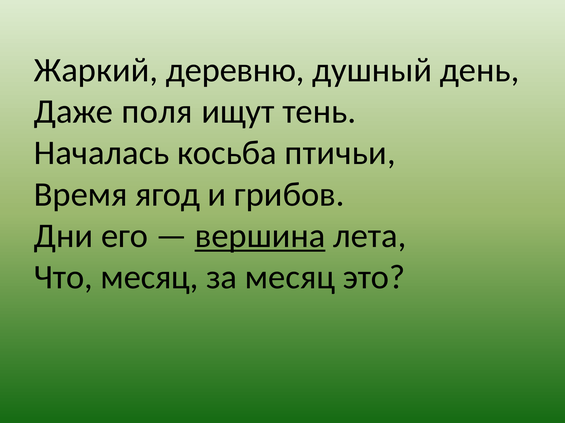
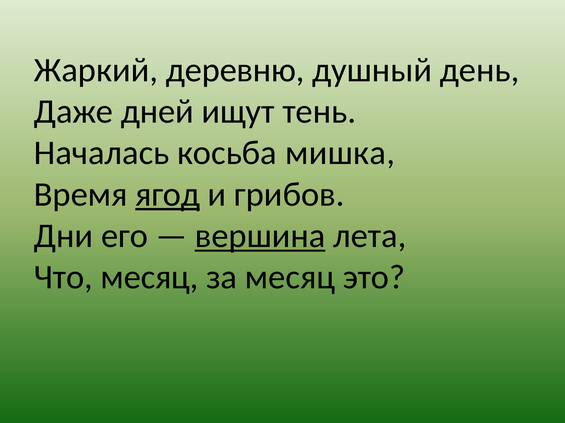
поля: поля -> дней (157, 112)
птичьи: птичьи -> мишка (340, 153)
ягод underline: none -> present (168, 195)
